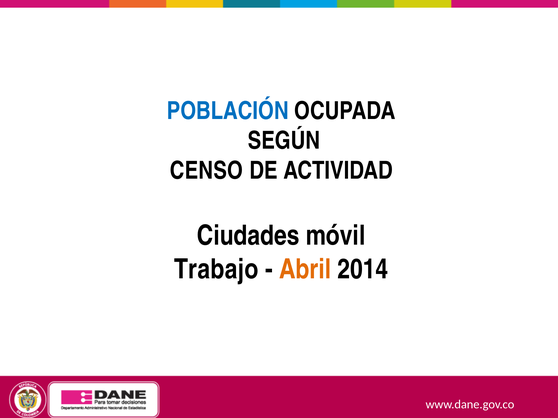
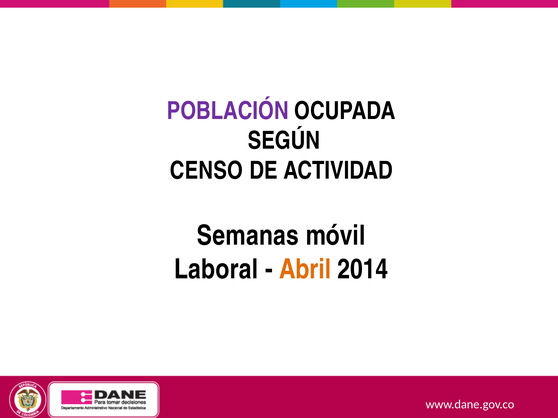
POBLACIÓN colour: blue -> purple (228, 111)
Ciudades: Ciudades -> Semanas (248, 236)
Trabajo: Trabajo -> Laboral (216, 270)
